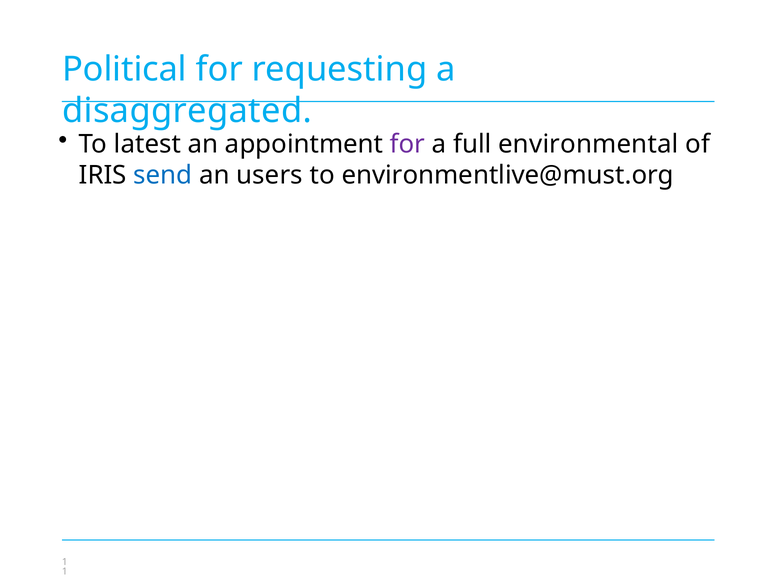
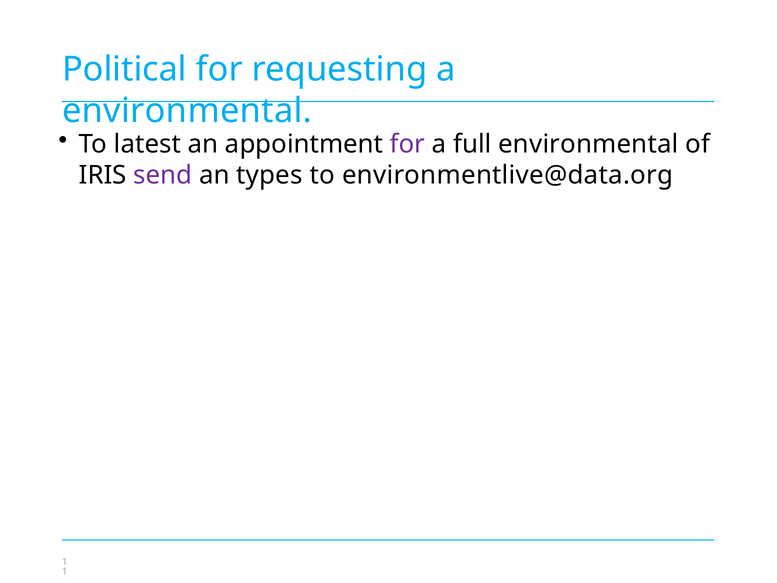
disaggregated: disaggregated -> environmental (187, 111)
send colour: blue -> purple (163, 175)
users: users -> types (270, 175)
environmentlive@must.org: environmentlive@must.org -> environmentlive@data.org (508, 175)
